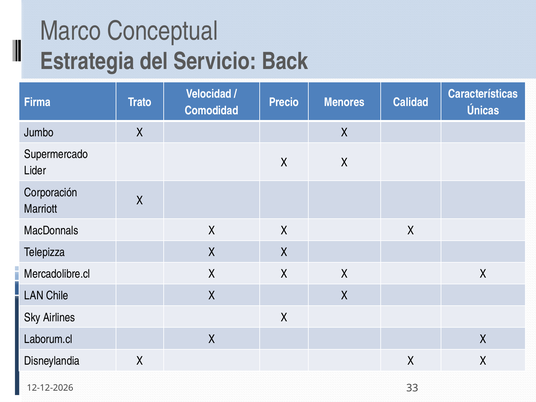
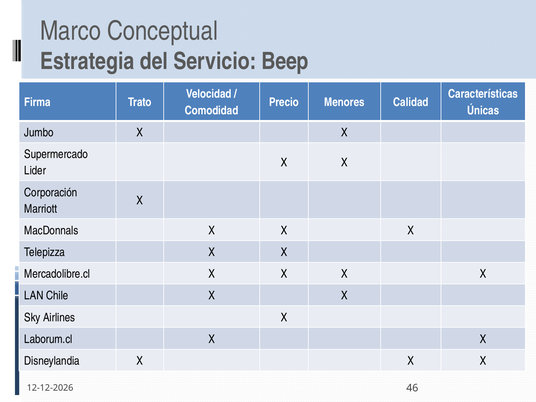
Back: Back -> Beep (285, 61)
33: 33 -> 46 (412, 388)
